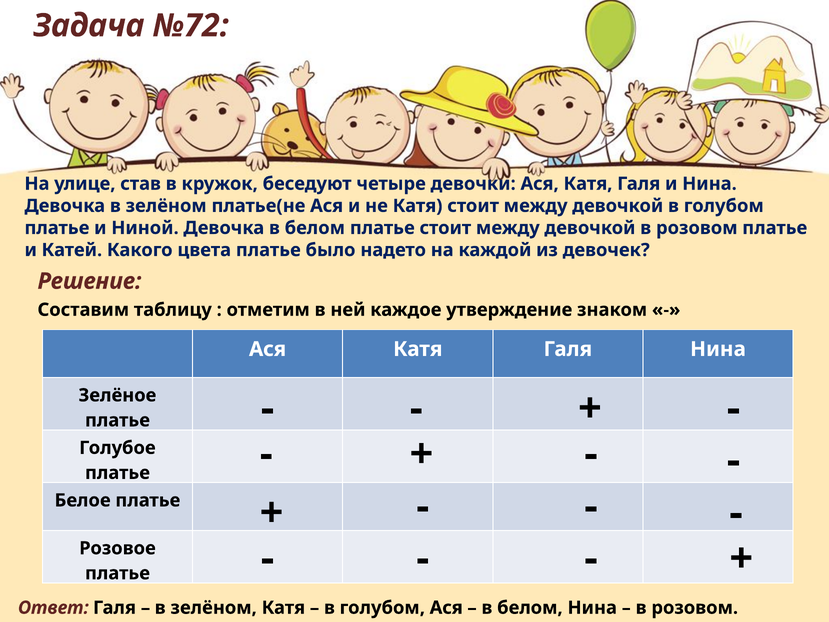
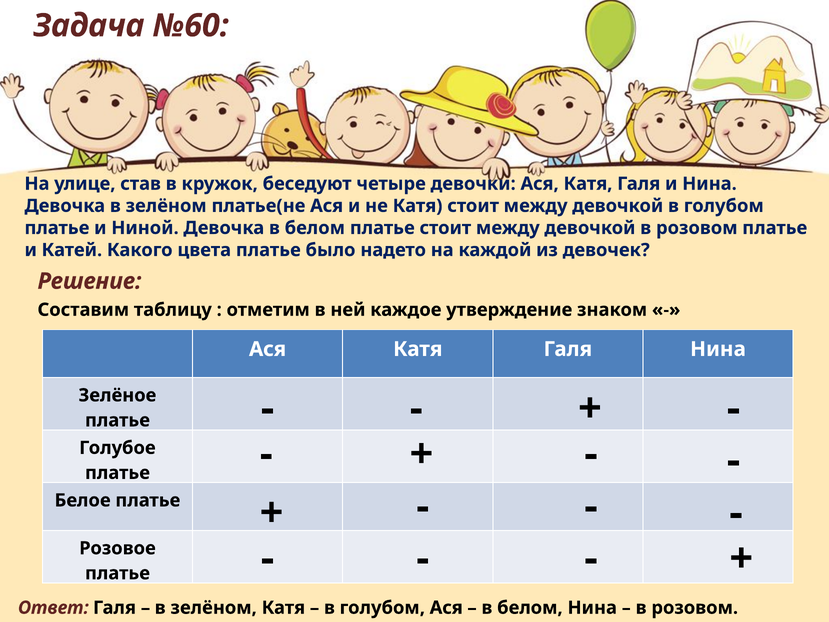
№72: №72 -> №60 (191, 26)
